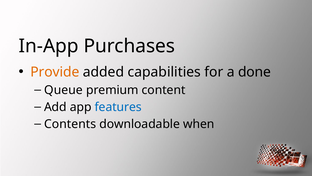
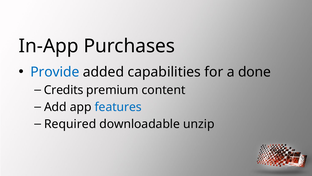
Provide colour: orange -> blue (55, 72)
Queue: Queue -> Credits (64, 90)
Contents: Contents -> Required (70, 124)
when: when -> unzip (199, 124)
